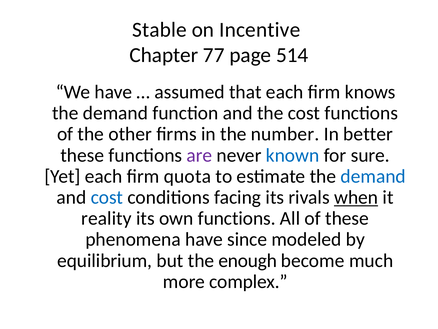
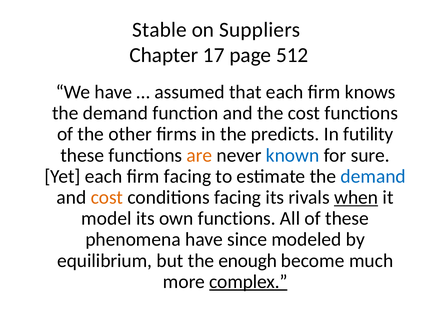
Incentive: Incentive -> Suppliers (260, 30)
77: 77 -> 17 (214, 55)
514: 514 -> 512 (292, 55)
number: number -> predicts (285, 134)
better: better -> futility (368, 134)
are colour: purple -> orange (199, 155)
firm quota: quota -> facing (188, 176)
cost colour: blue -> orange (107, 197)
reality: reality -> model (106, 218)
complex underline: none -> present (248, 281)
